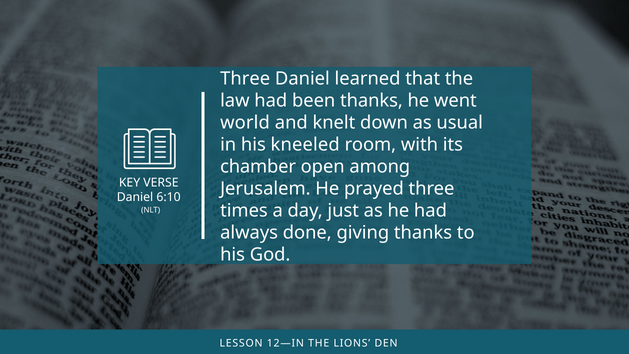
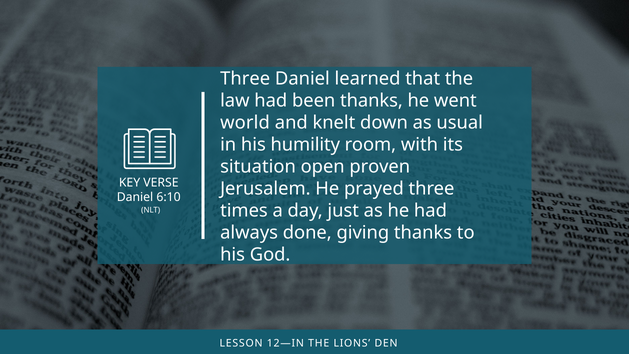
kneeled: kneeled -> humility (305, 145)
chamber: chamber -> situation (258, 167)
among: among -> proven (380, 167)
